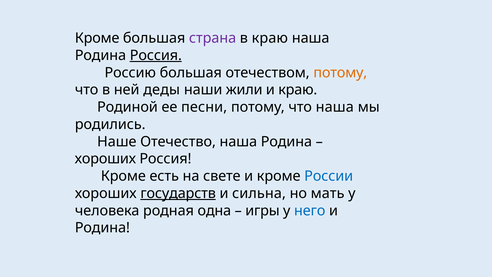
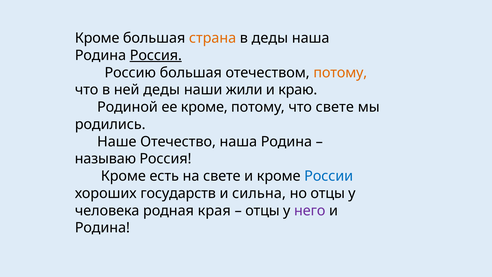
страна colour: purple -> orange (213, 38)
в краю: краю -> деды (270, 38)
ее песни: песни -> кроме (204, 107)
что наша: наша -> свете (335, 107)
хороших: хороших -> называю (105, 159)
государств underline: present -> none (178, 193)
но мать: мать -> отцы (328, 193)
одна: одна -> края (214, 210)
игры: игры -> отцы (262, 210)
него colour: blue -> purple (310, 210)
